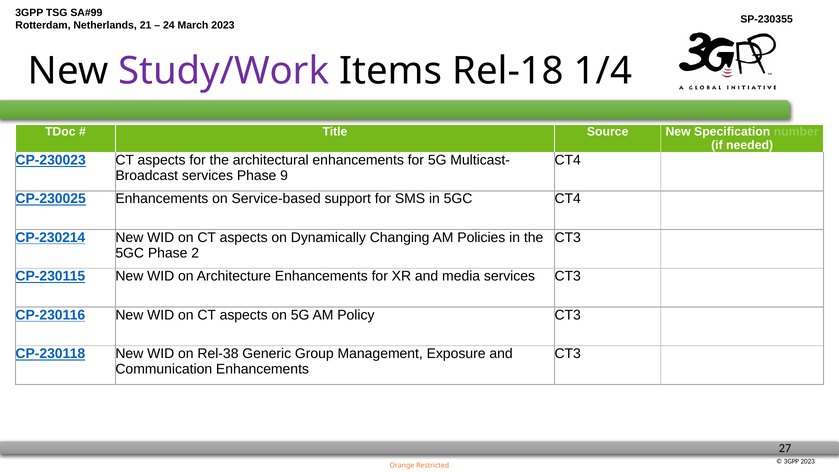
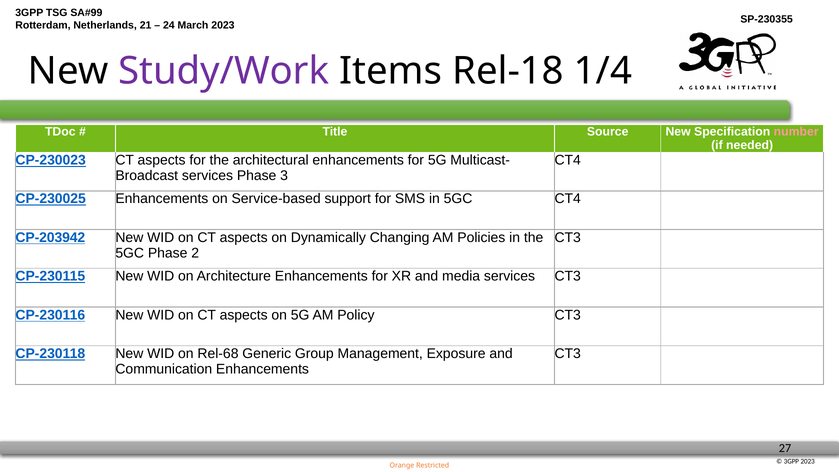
number colour: light green -> pink (796, 132)
9: 9 -> 3 (284, 176)
CP-230214: CP-230214 -> CP-203942 (50, 238)
Rel-38: Rel-38 -> Rel-68 (218, 354)
